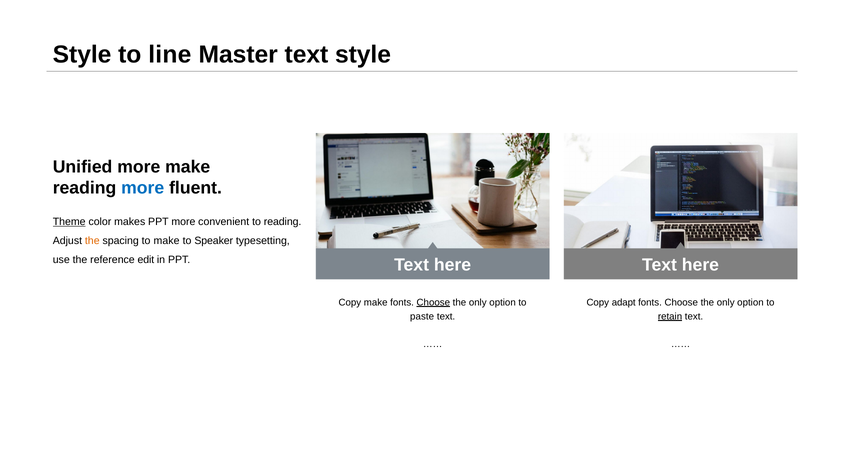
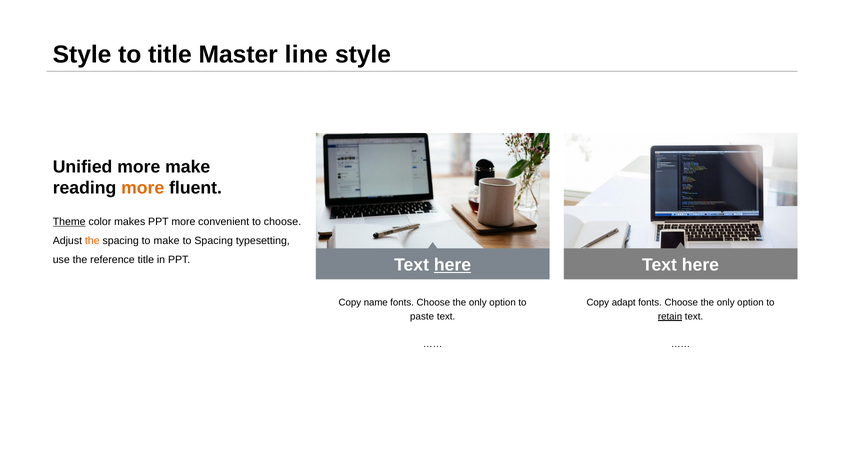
to line: line -> title (170, 55)
Master text: text -> line (306, 55)
more colour: blue -> orange (143, 188)
to reading: reading -> choose (283, 221)
to Speaker: Speaker -> Spacing (214, 240)
reference edit: edit -> title (146, 259)
here underline: none -> present (452, 265)
Copy make: make -> name (376, 302)
Choose underline: present -> none (433, 302)
